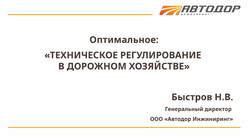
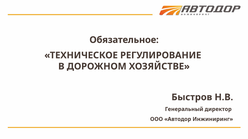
Оптимальное: Оптимальное -> Обязательное (124, 40)
